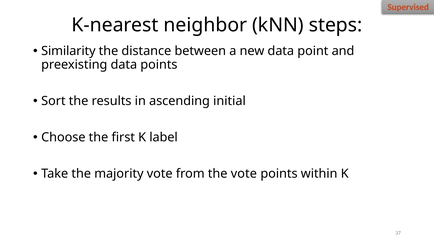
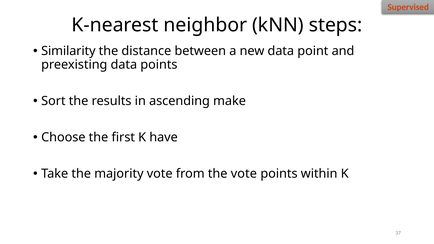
initial: initial -> make (230, 101)
label: label -> have (164, 137)
